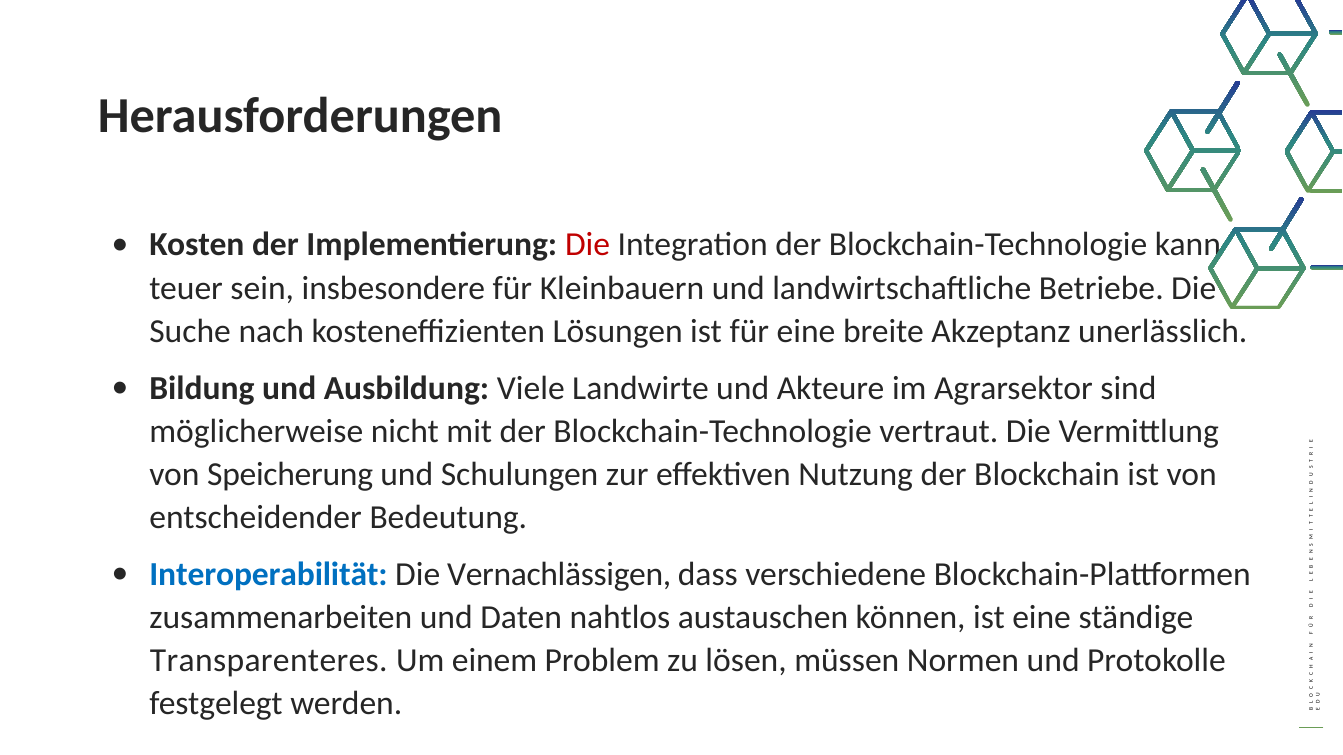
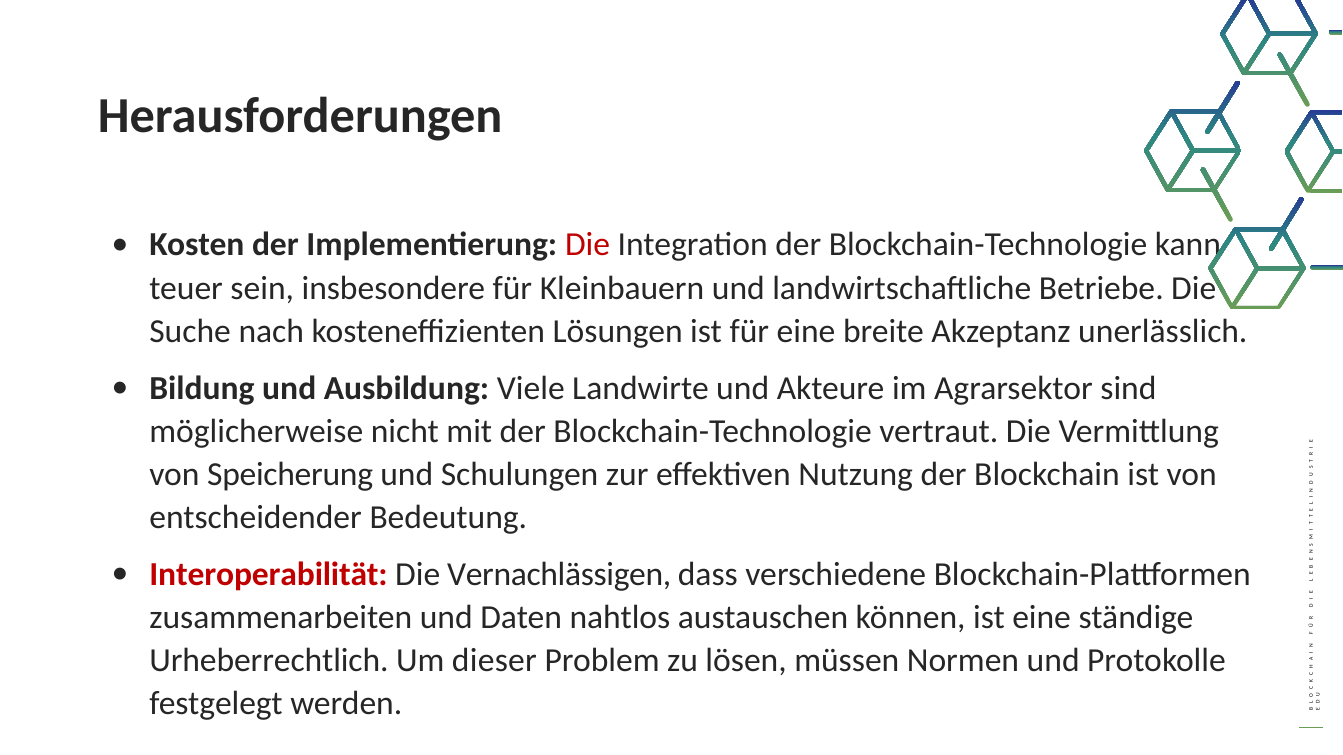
Interoperabilität colour: blue -> red (269, 575)
Transparenteres: Transparenteres -> Urheberrechtlich (269, 661)
einem: einem -> dieser (494, 661)
